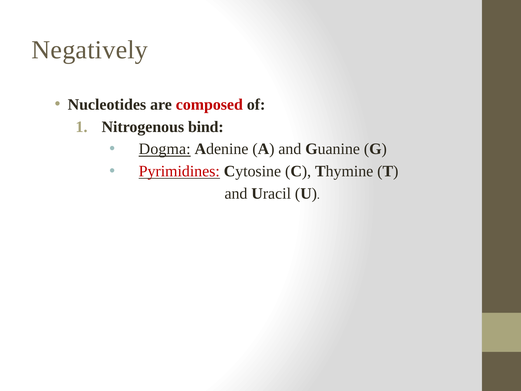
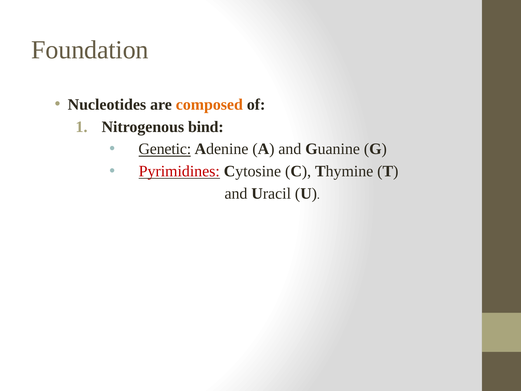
Negatively: Negatively -> Foundation (90, 50)
composed colour: red -> orange (209, 104)
Dogma: Dogma -> Genetic (165, 149)
